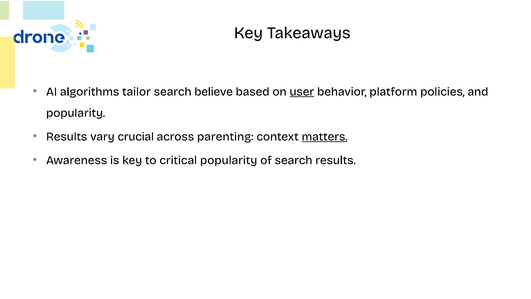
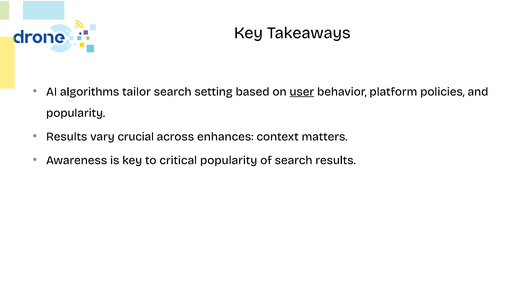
believe: believe -> setting (214, 92)
parenting: parenting -> enhances (225, 136)
matters underline: present -> none (325, 136)
